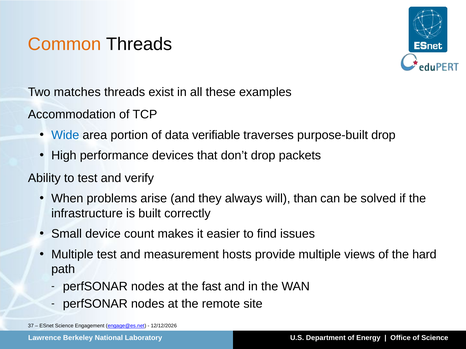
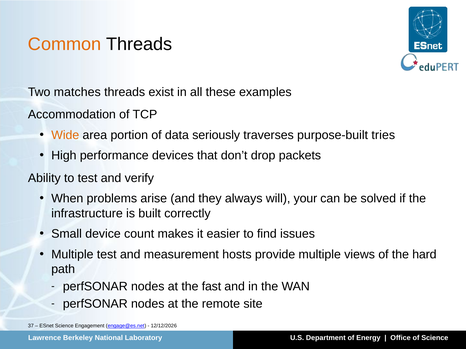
Wide colour: blue -> orange (65, 135)
verifiable: verifiable -> seriously (216, 135)
purpose-built drop: drop -> tries (383, 135)
than: than -> your (305, 199)
